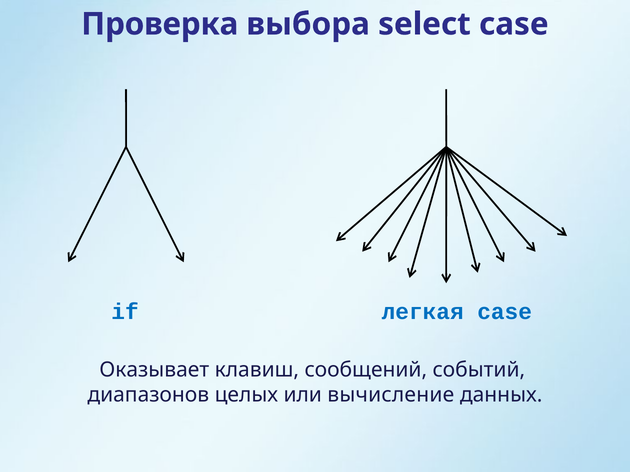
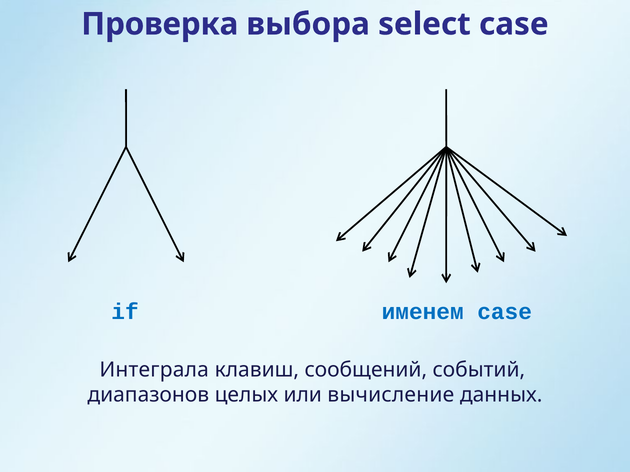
легкая: легкая -> именем (423, 312)
Оказывает: Оказывает -> Интеграла (154, 370)
